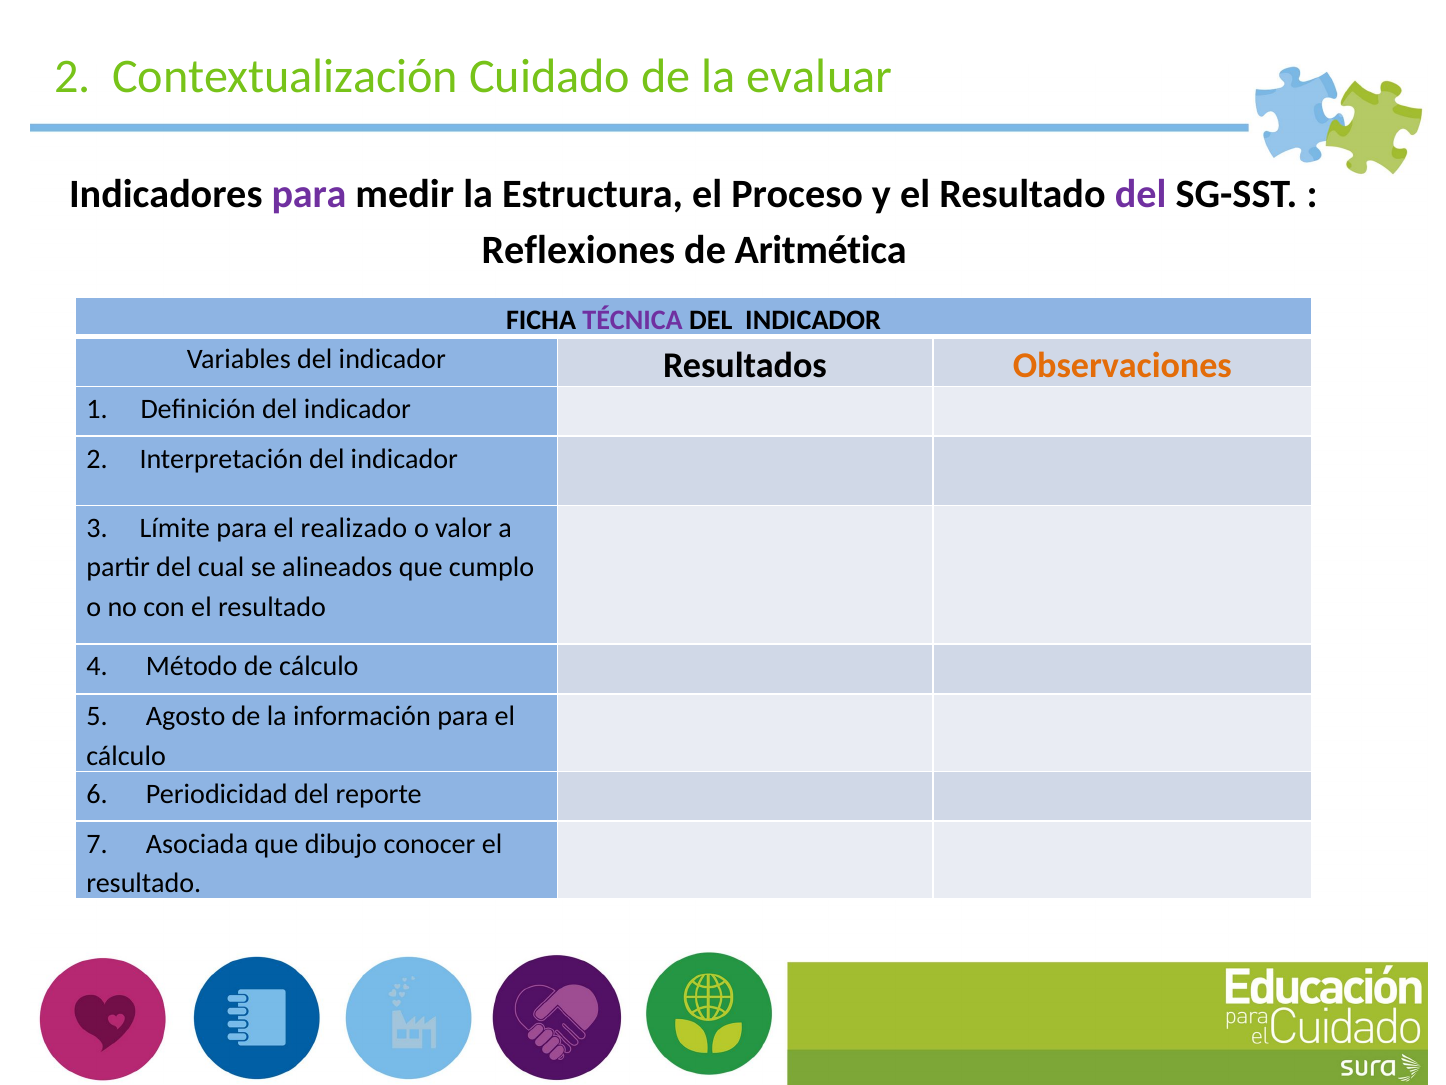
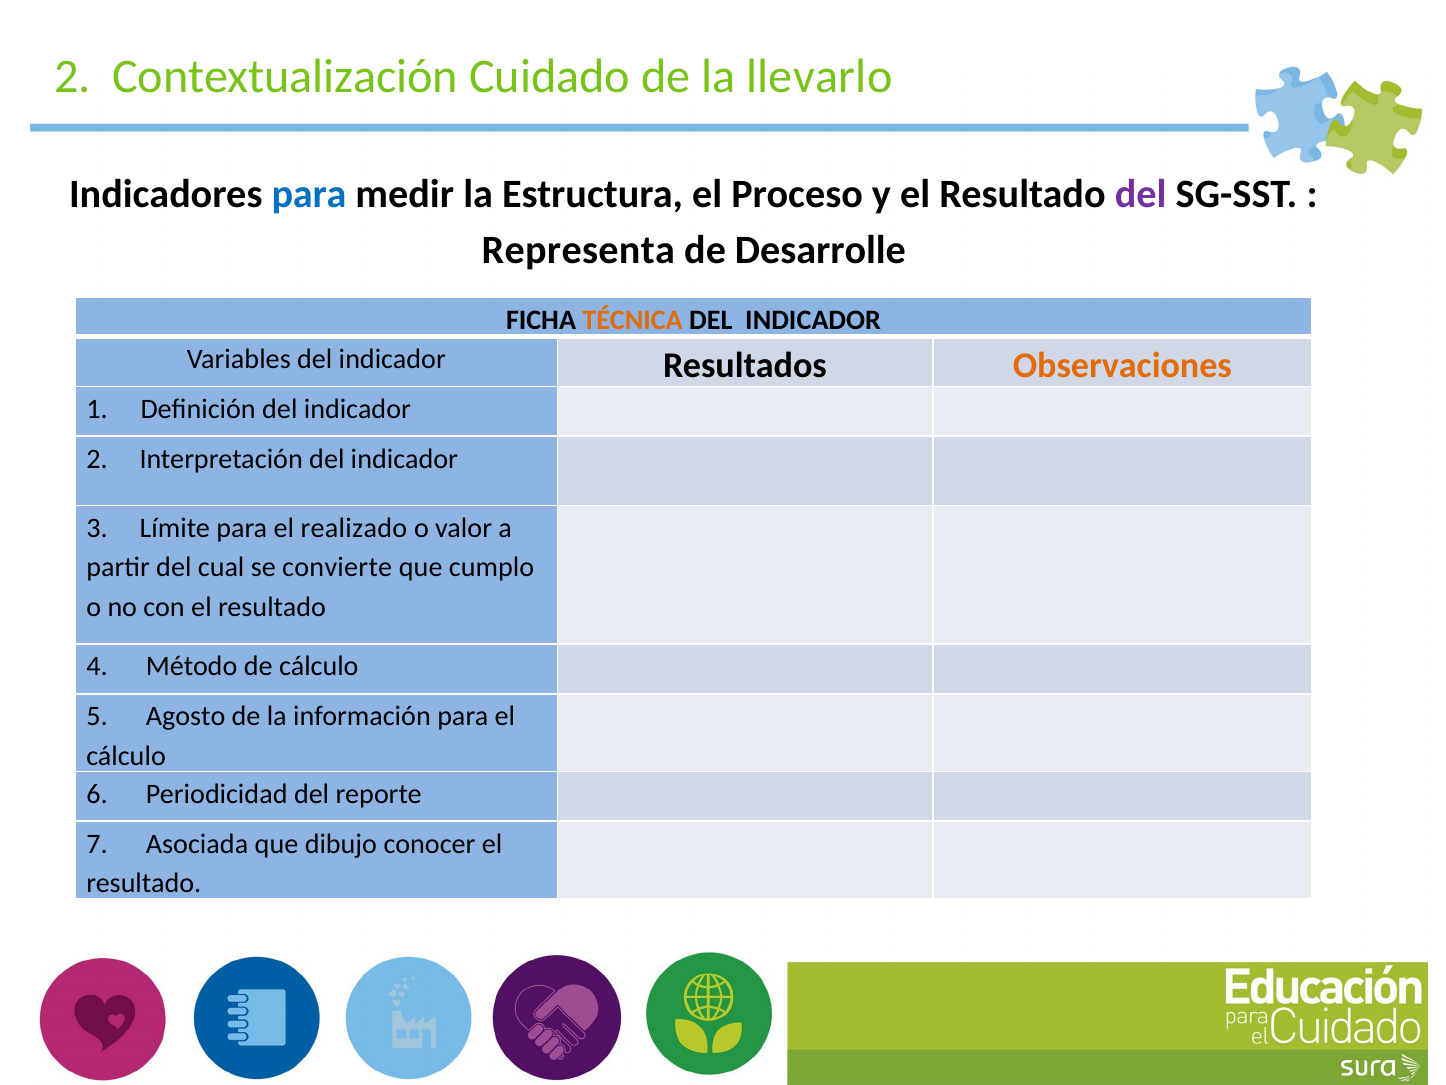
evaluar: evaluar -> llevarlo (819, 77)
para colour: purple -> blue (309, 194)
Reflexiones: Reflexiones -> Representa (578, 250)
Aritmética: Aritmética -> Desarrolle (820, 250)
TÉCNICA colour: purple -> orange (633, 320)
alineados: alineados -> convierte (337, 567)
